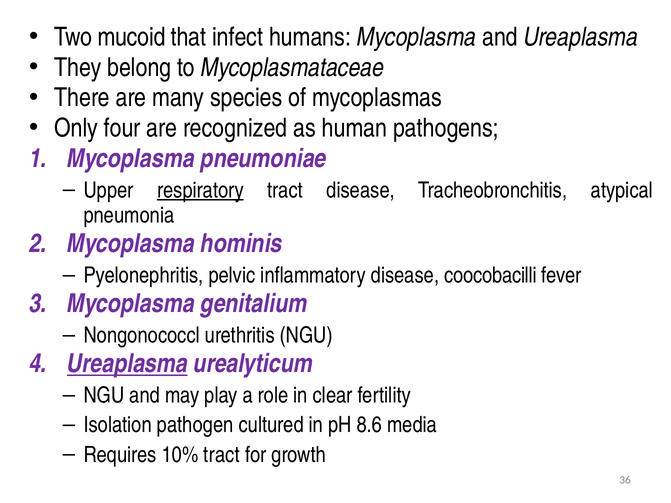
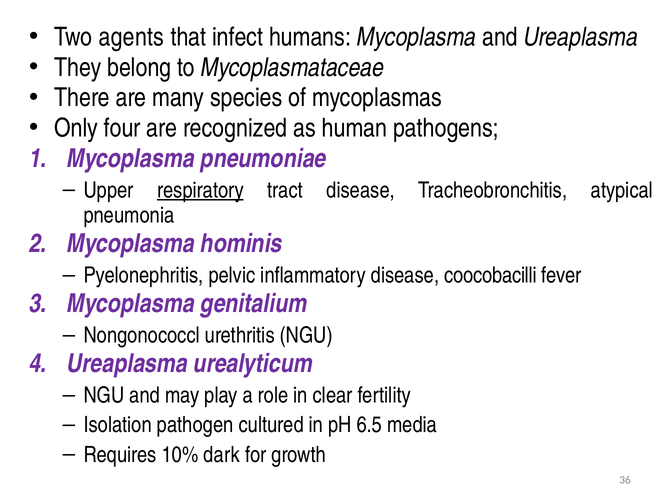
mucoid: mucoid -> agents (131, 37)
Ureaplasma underline: present -> none (127, 364)
8.6: 8.6 -> 6.5 (369, 425)
10% tract: tract -> dark (222, 455)
